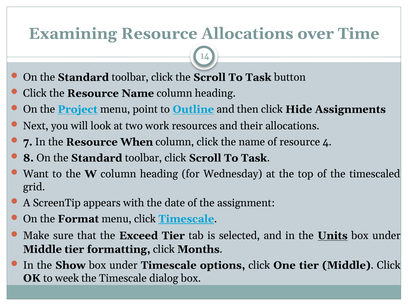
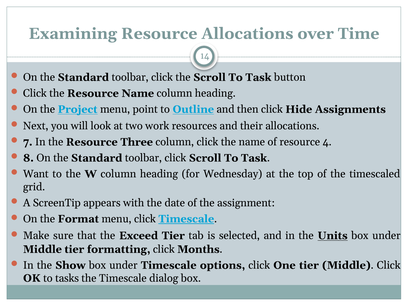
When: When -> Three (137, 142)
week: week -> tasks (67, 278)
